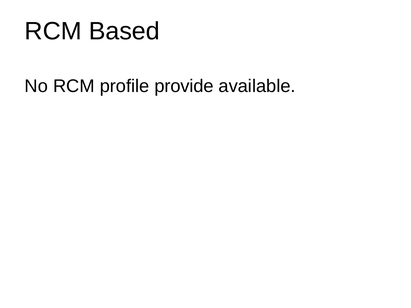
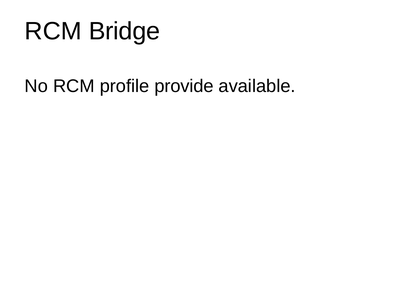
Based: Based -> Bridge (124, 31)
